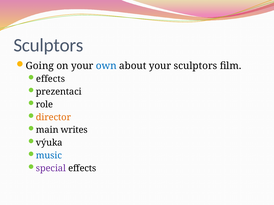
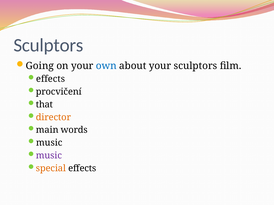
prezentaci: prezentaci -> procvičení (59, 92)
role: role -> that (44, 105)
writes: writes -> words (74, 130)
výuka: výuka -> music (49, 143)
music colour: blue -> purple (49, 156)
special colour: purple -> orange (51, 169)
